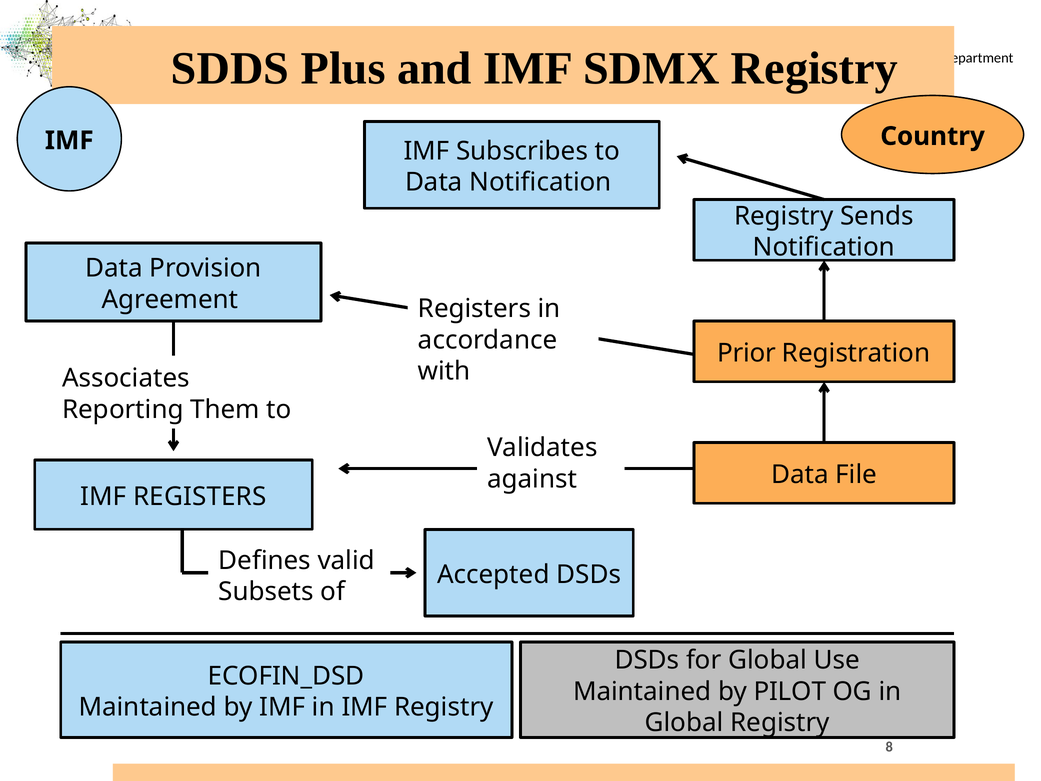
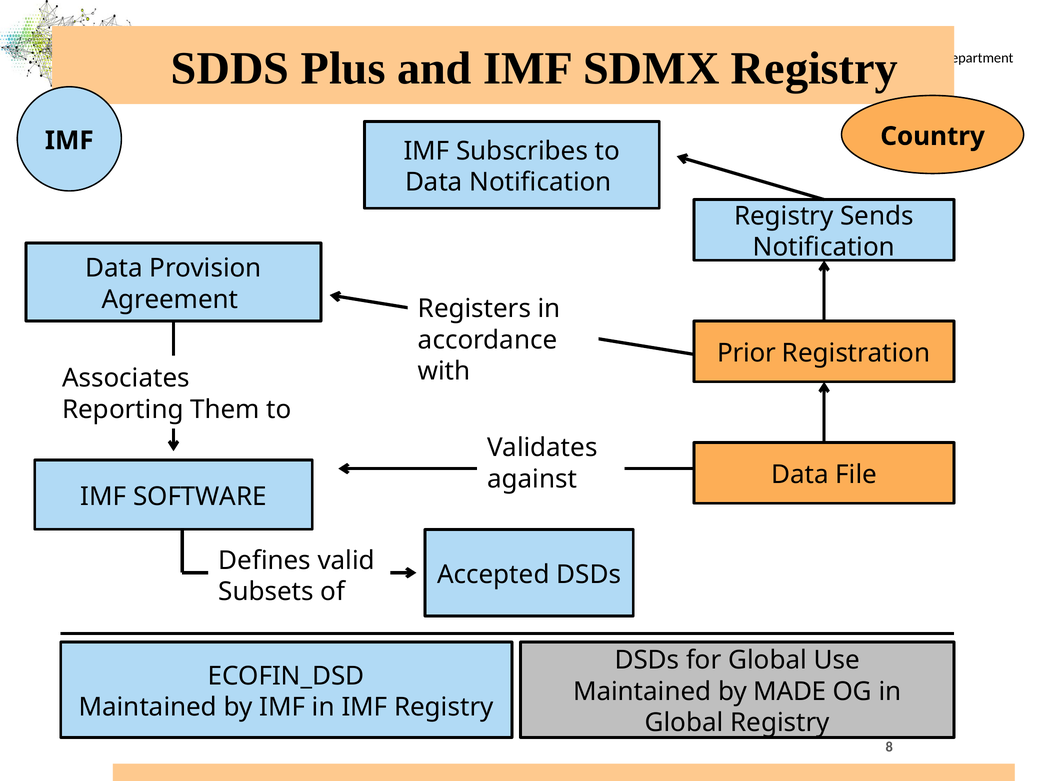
IMF REGISTERS: REGISTERS -> SOFTWARE (200, 496)
PILOT: PILOT -> MADE (790, 691)
